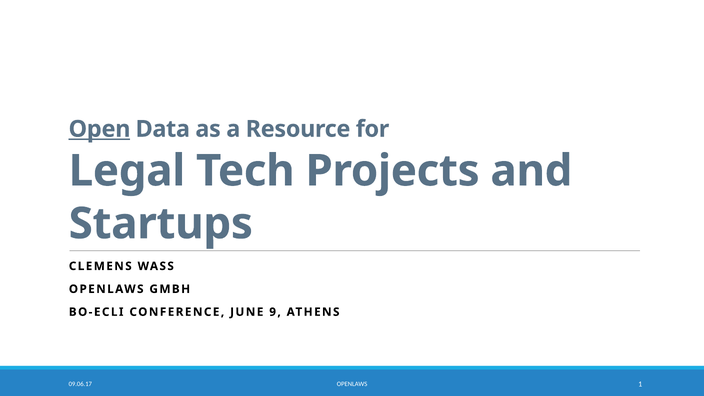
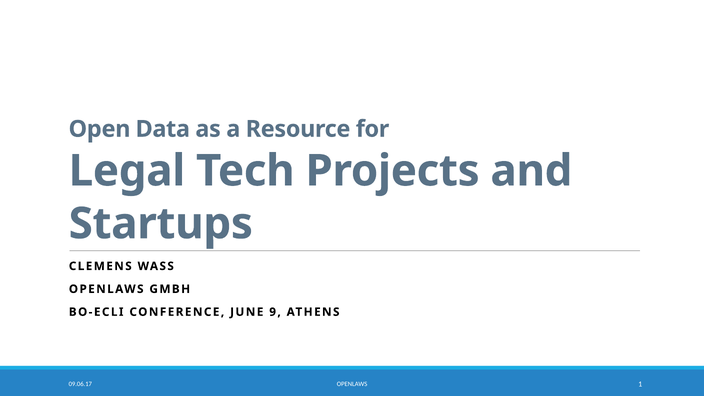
Open underline: present -> none (100, 129)
